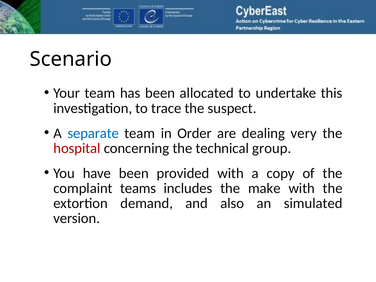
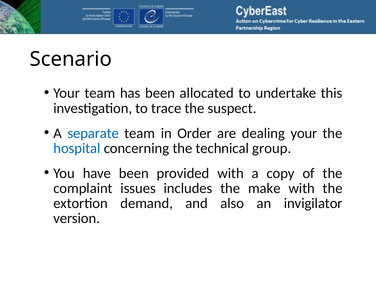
dealing very: very -> your (304, 133)
hospital colour: red -> blue (77, 148)
teams: teams -> issues (138, 188)
simulated: simulated -> invigilator (313, 203)
